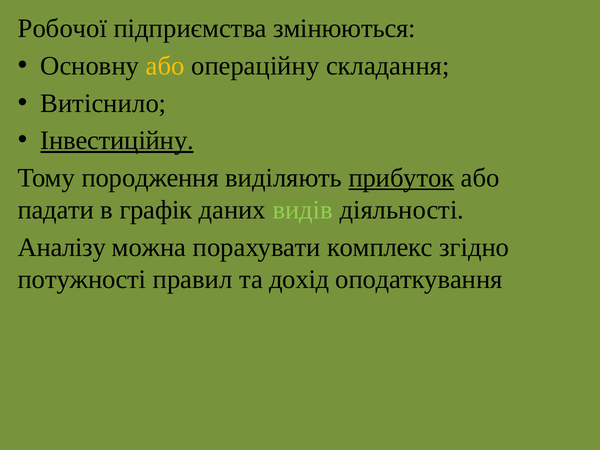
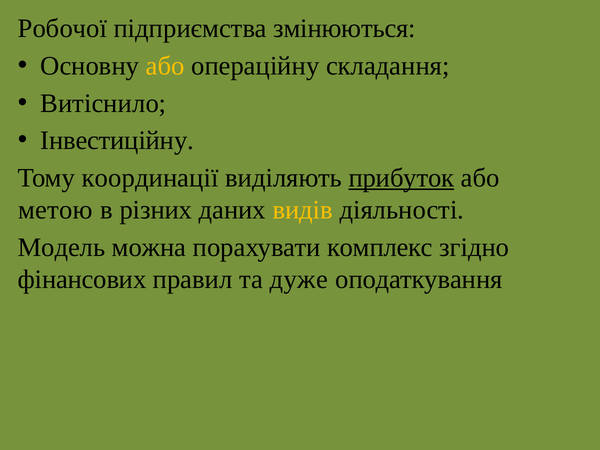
Інвестиційну underline: present -> none (117, 141)
породження: породження -> координації (150, 178)
падати: падати -> метою (56, 210)
графік: графік -> різних (156, 210)
видів colour: light green -> yellow (303, 210)
Аналізу: Аналізу -> Модель (62, 247)
потужності: потужності -> фінансових (82, 279)
дохід: дохід -> дуже (299, 279)
